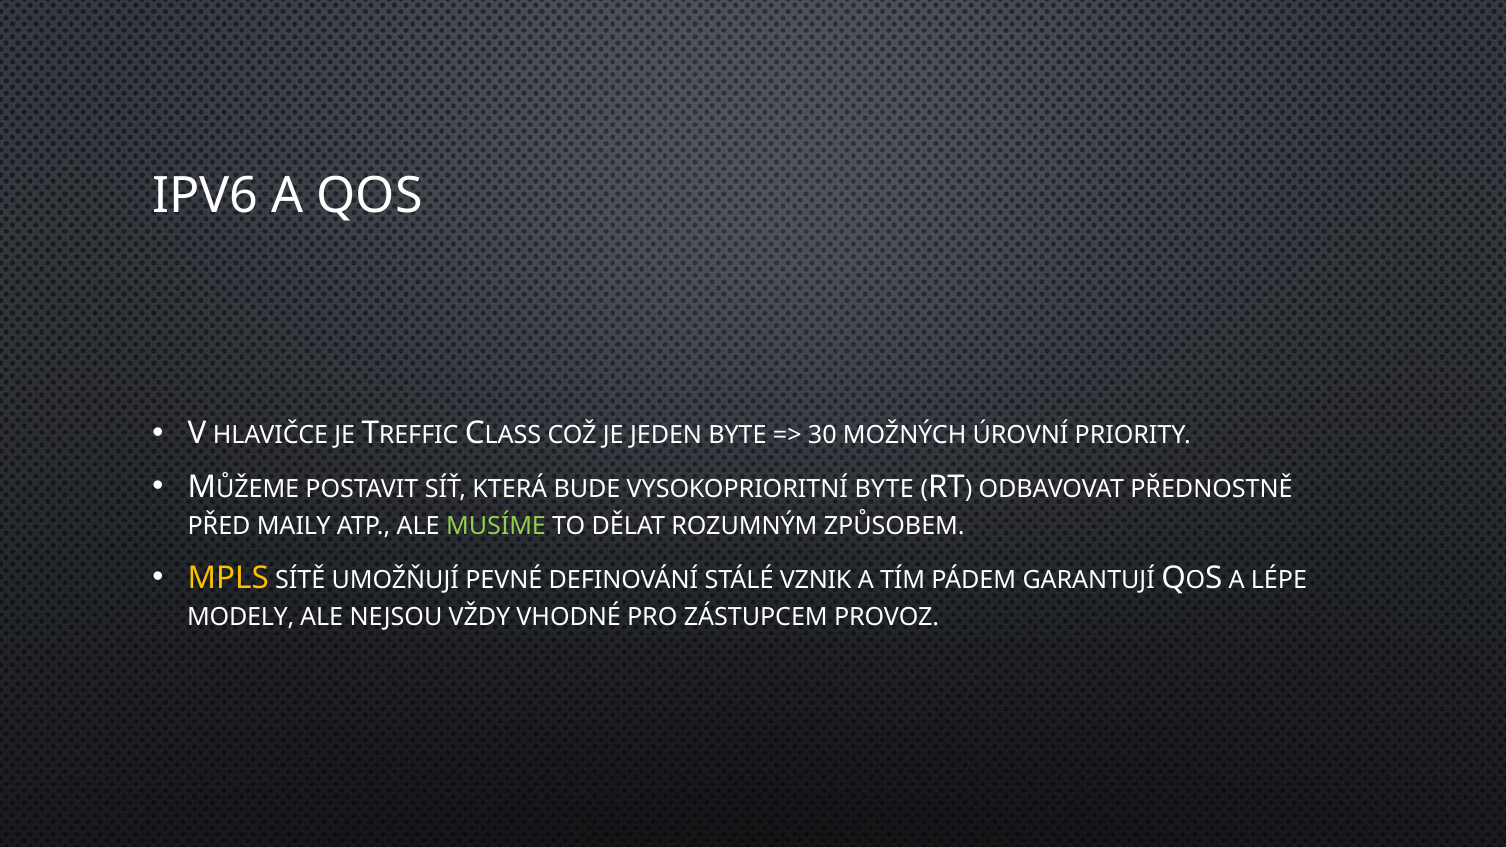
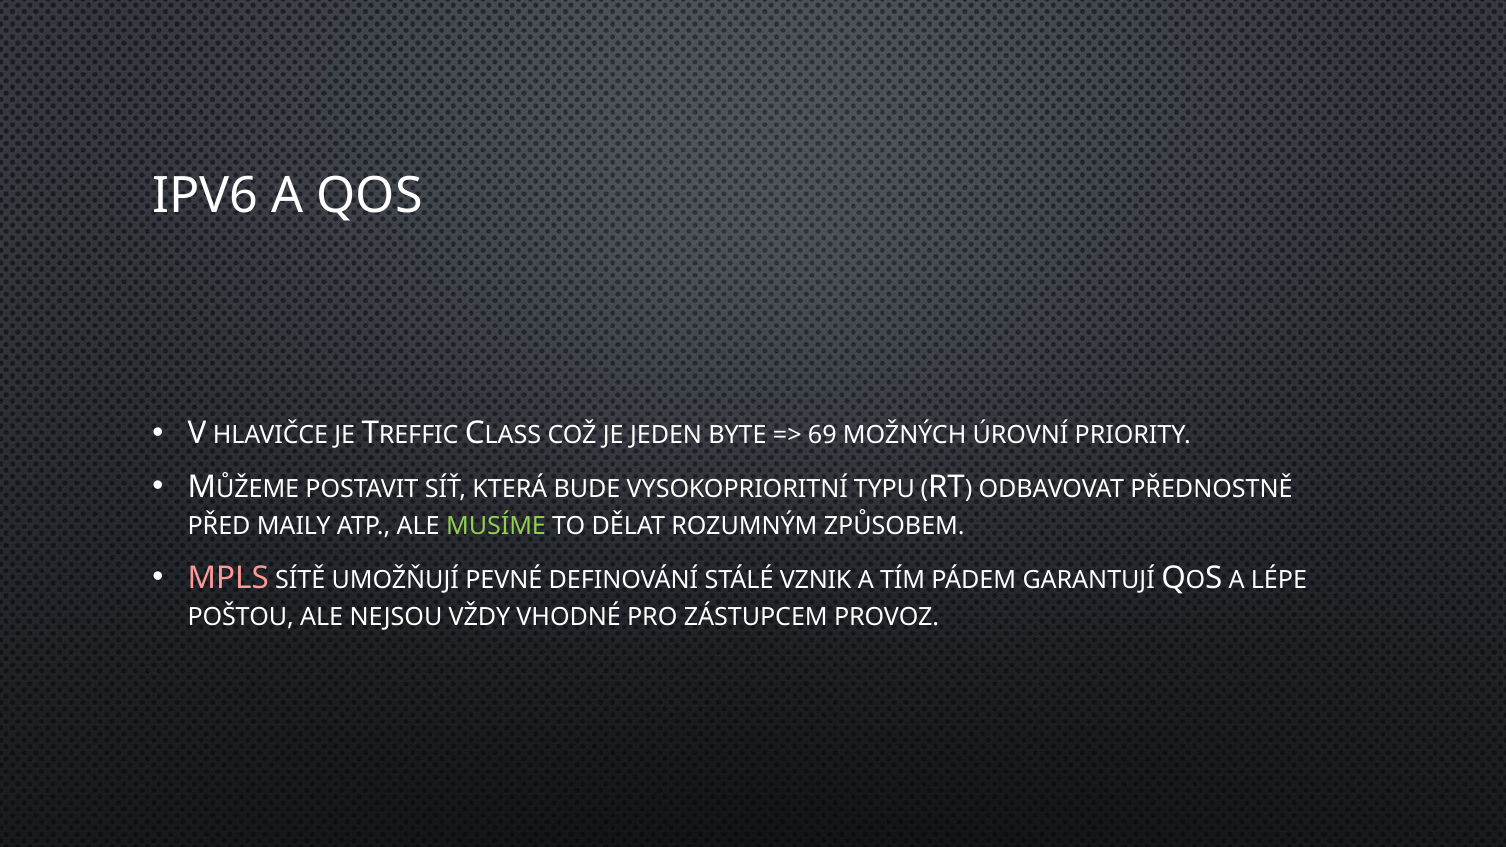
30: 30 -> 69 (822, 436)
VYSOKOPRIORITNÍ BYTE: BYTE -> TYPU (884, 489)
MPLS colour: yellow -> pink (228, 578)
MODELY: MODELY -> POŠTOU (241, 618)
